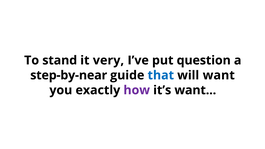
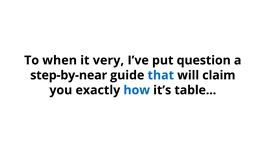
stand: stand -> when (60, 60)
will want: want -> claim (219, 75)
how colour: purple -> blue (137, 90)
it’s want: want -> table (195, 90)
